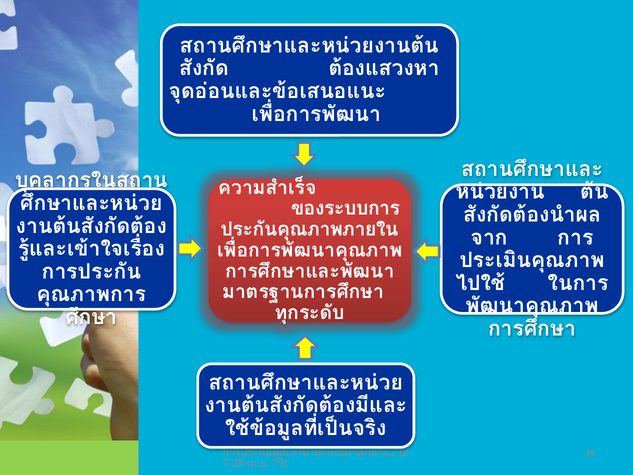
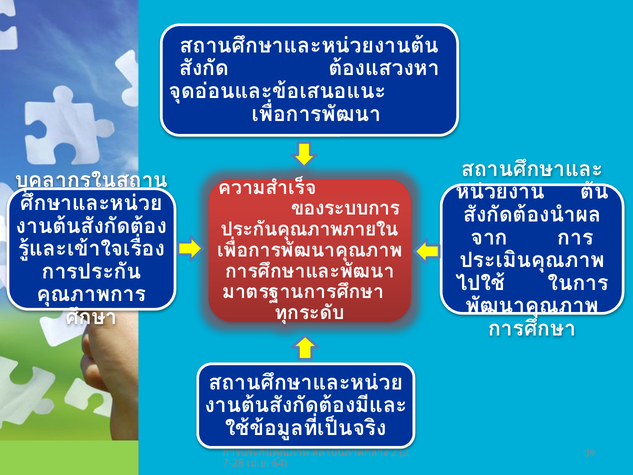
79: 79 -> 64 (279, 463)
